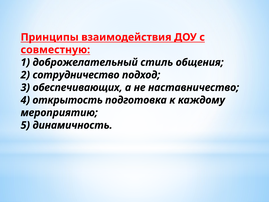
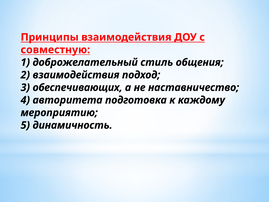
2 сотрудничество: сотрудничество -> взаимодействия (76, 75)
открытость: открытость -> авторитета (68, 100)
